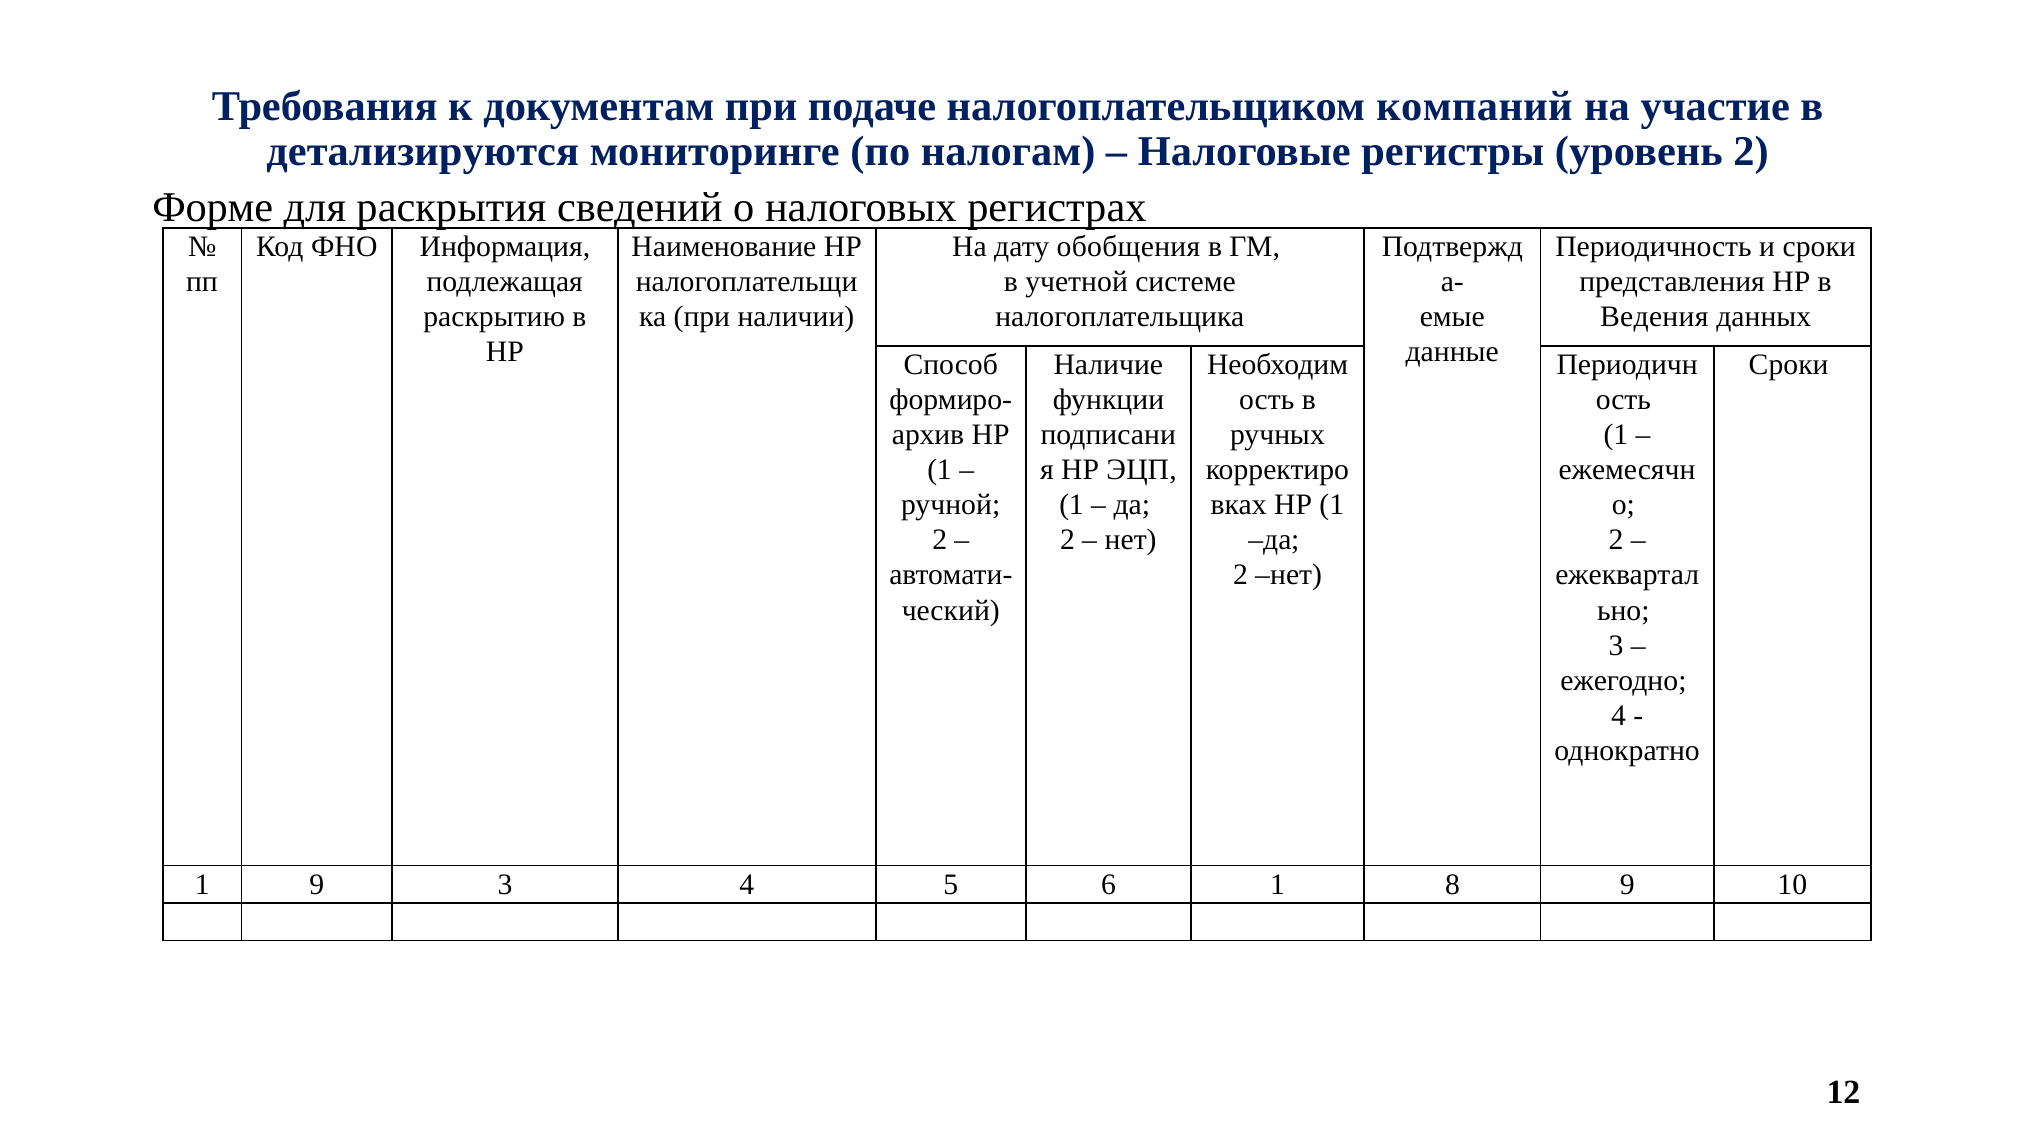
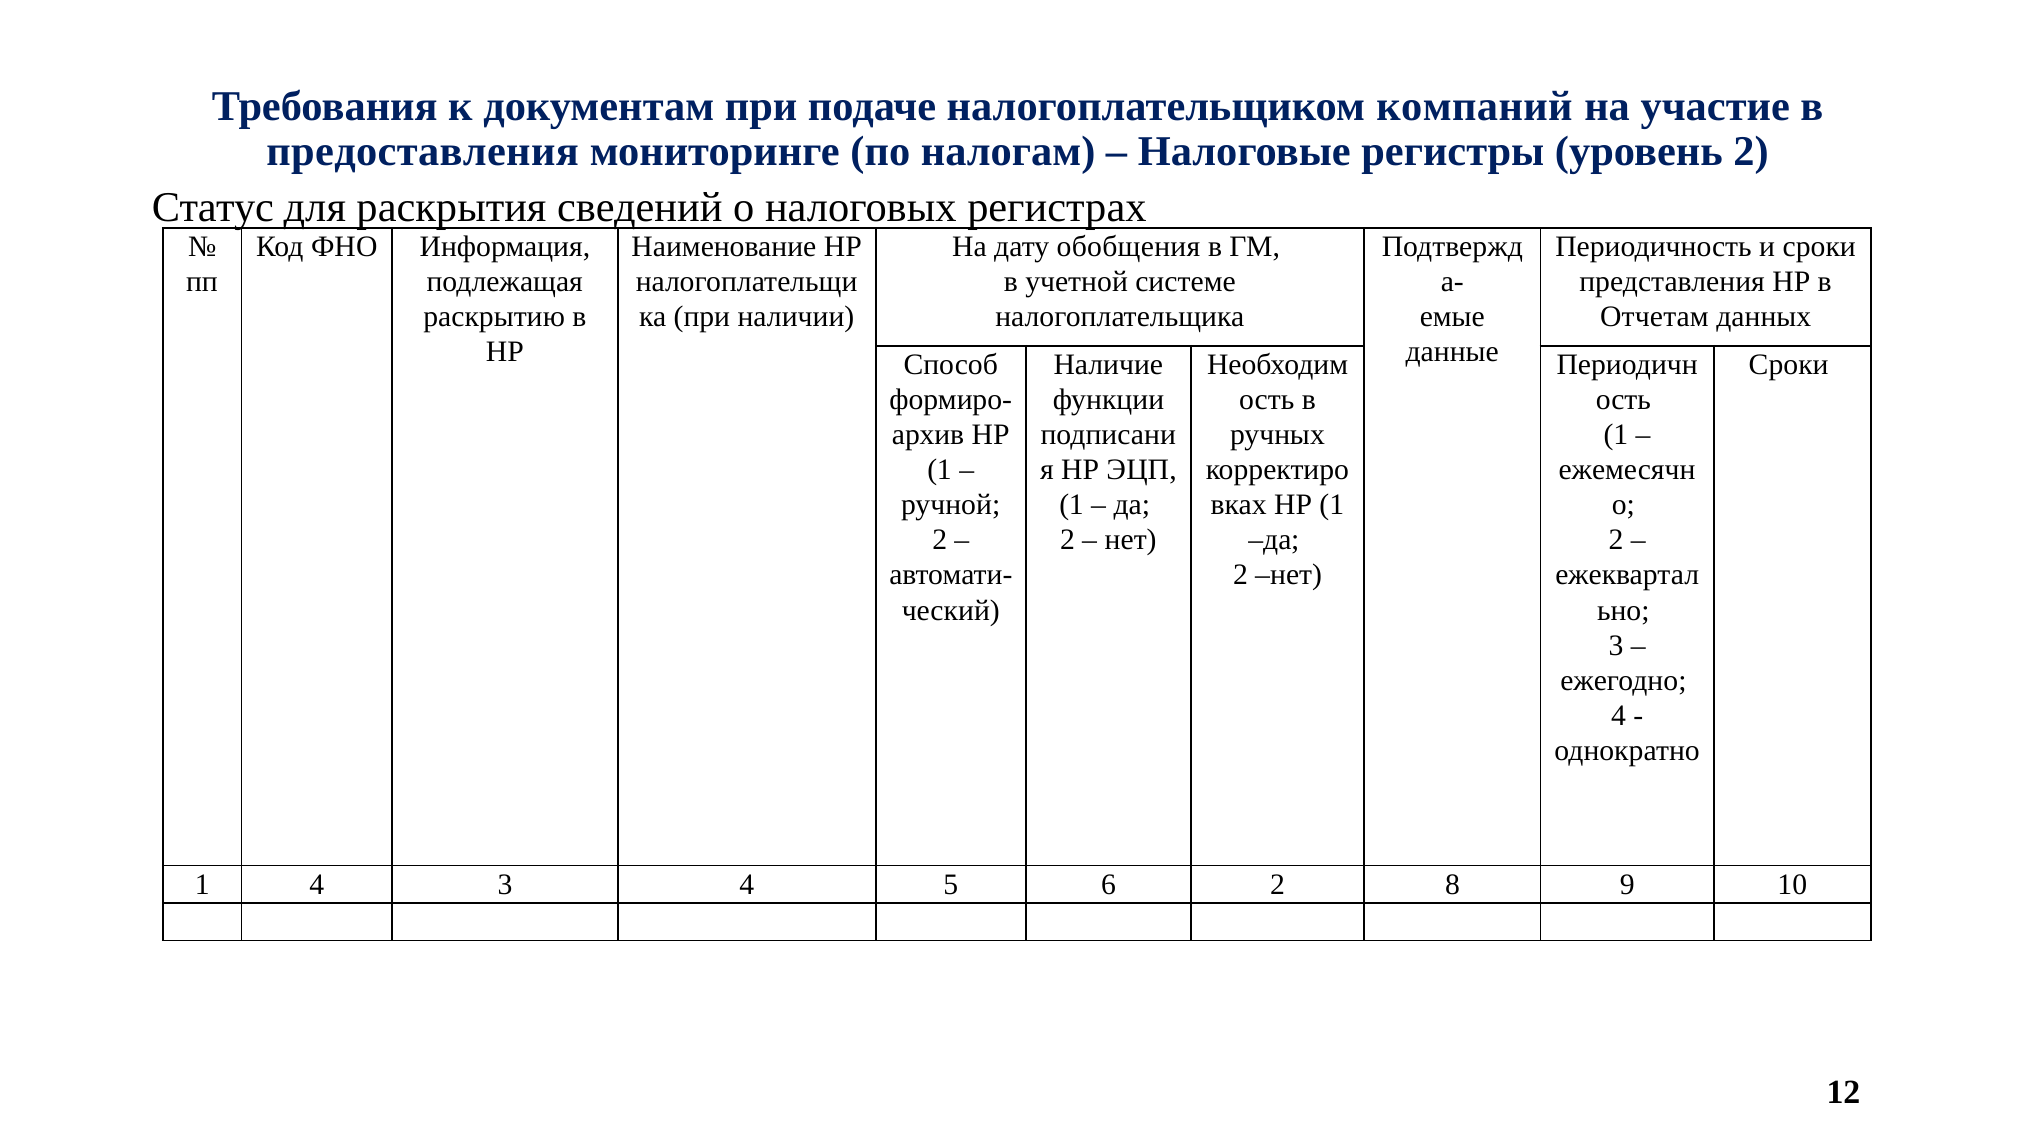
детализируются: детализируются -> предоставления (423, 152)
Форме: Форме -> Статус (213, 208)
Ведения: Ведения -> Отчетам (1654, 317)
1 9: 9 -> 4 (317, 885)
6 1: 1 -> 2 (1278, 885)
